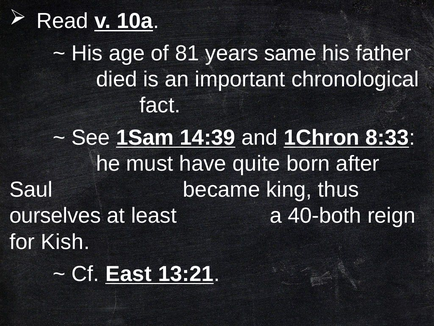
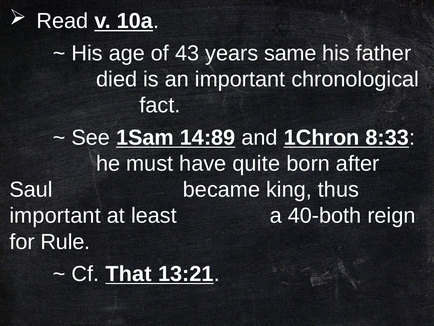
81: 81 -> 43 (187, 53)
14:39: 14:39 -> 14:89 (208, 137)
ourselves: ourselves -> important (55, 215)
Kish: Kish -> Rule (65, 242)
East: East -> That (129, 274)
